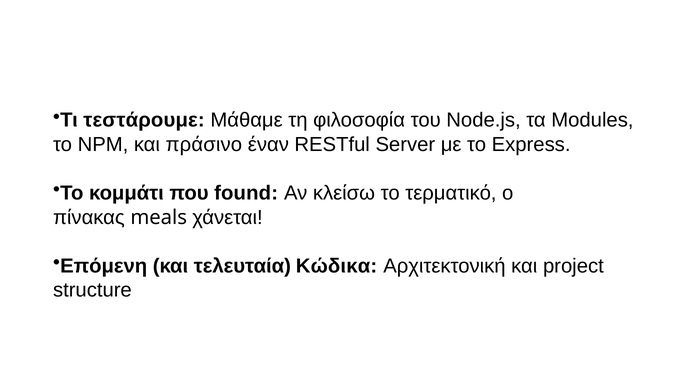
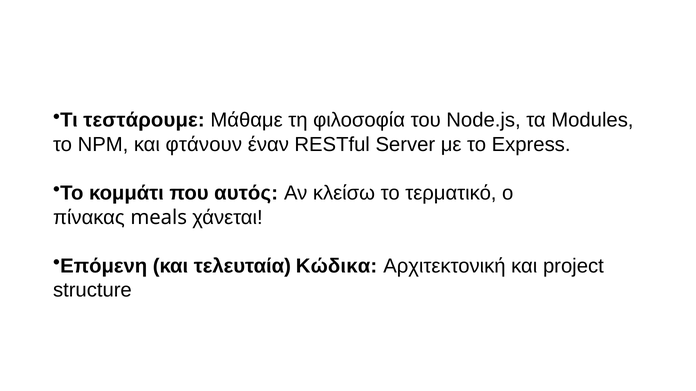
πράσινο: πράσινο -> φτάνουν (204, 145)
found: found -> αυτός (246, 193)
